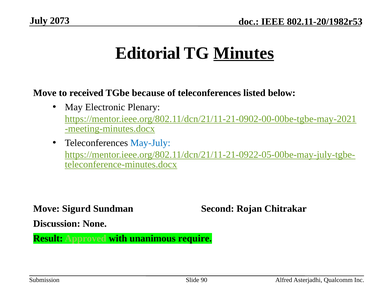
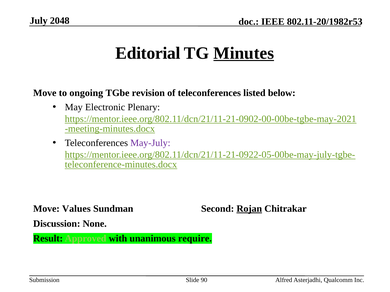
2073: 2073 -> 2048 (60, 21)
received: received -> ongoing (86, 93)
because: because -> revision (148, 93)
May-July colour: blue -> purple (150, 143)
Sigurd: Sigurd -> Values (76, 209)
Rojan underline: none -> present (249, 209)
